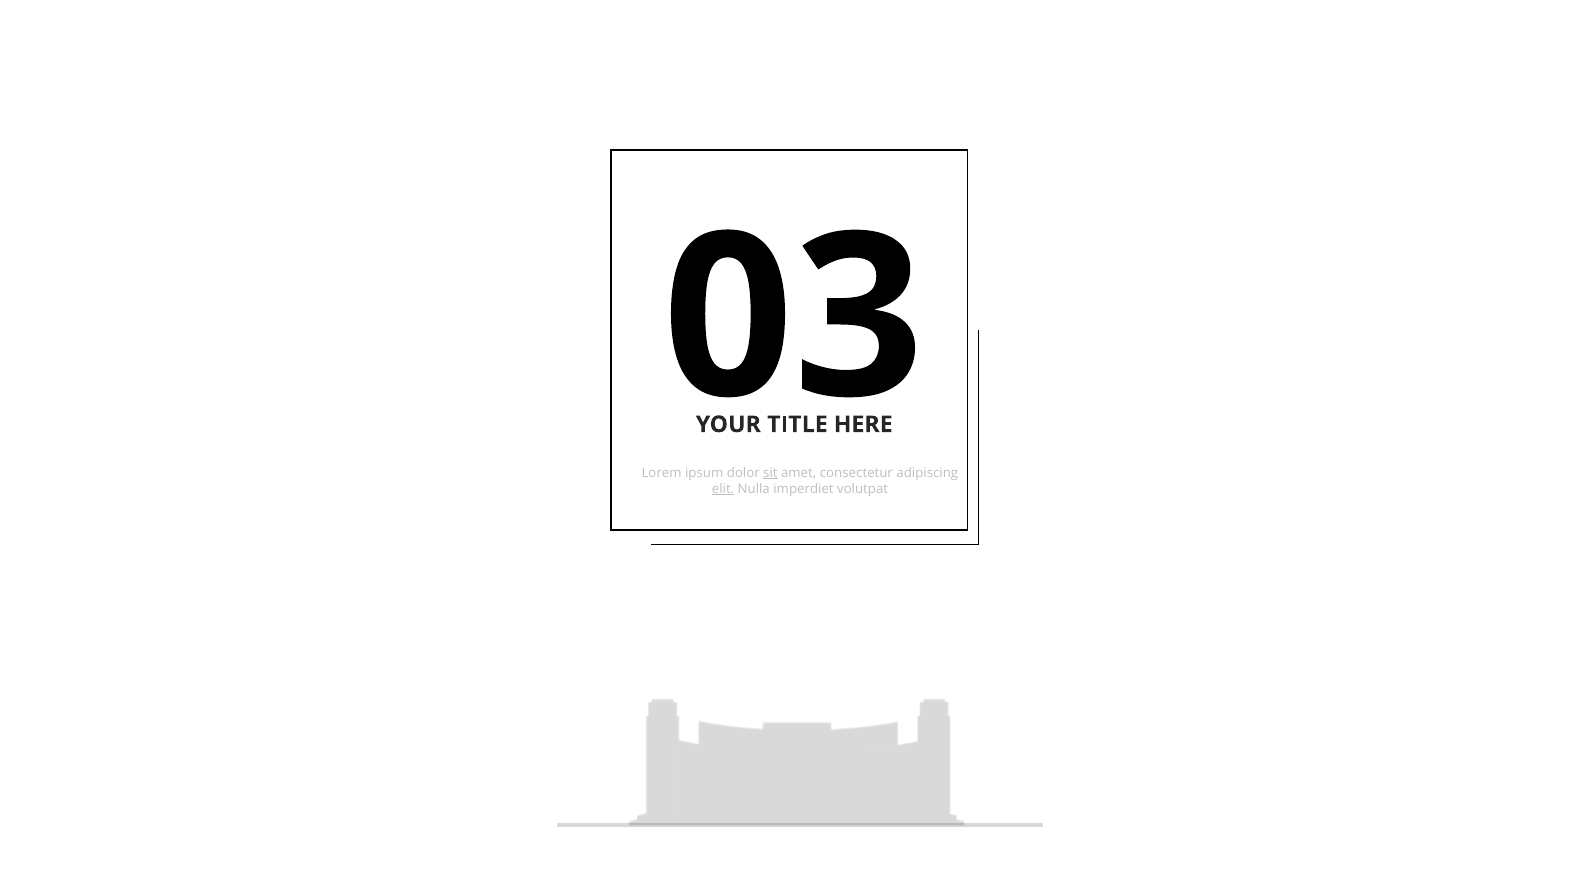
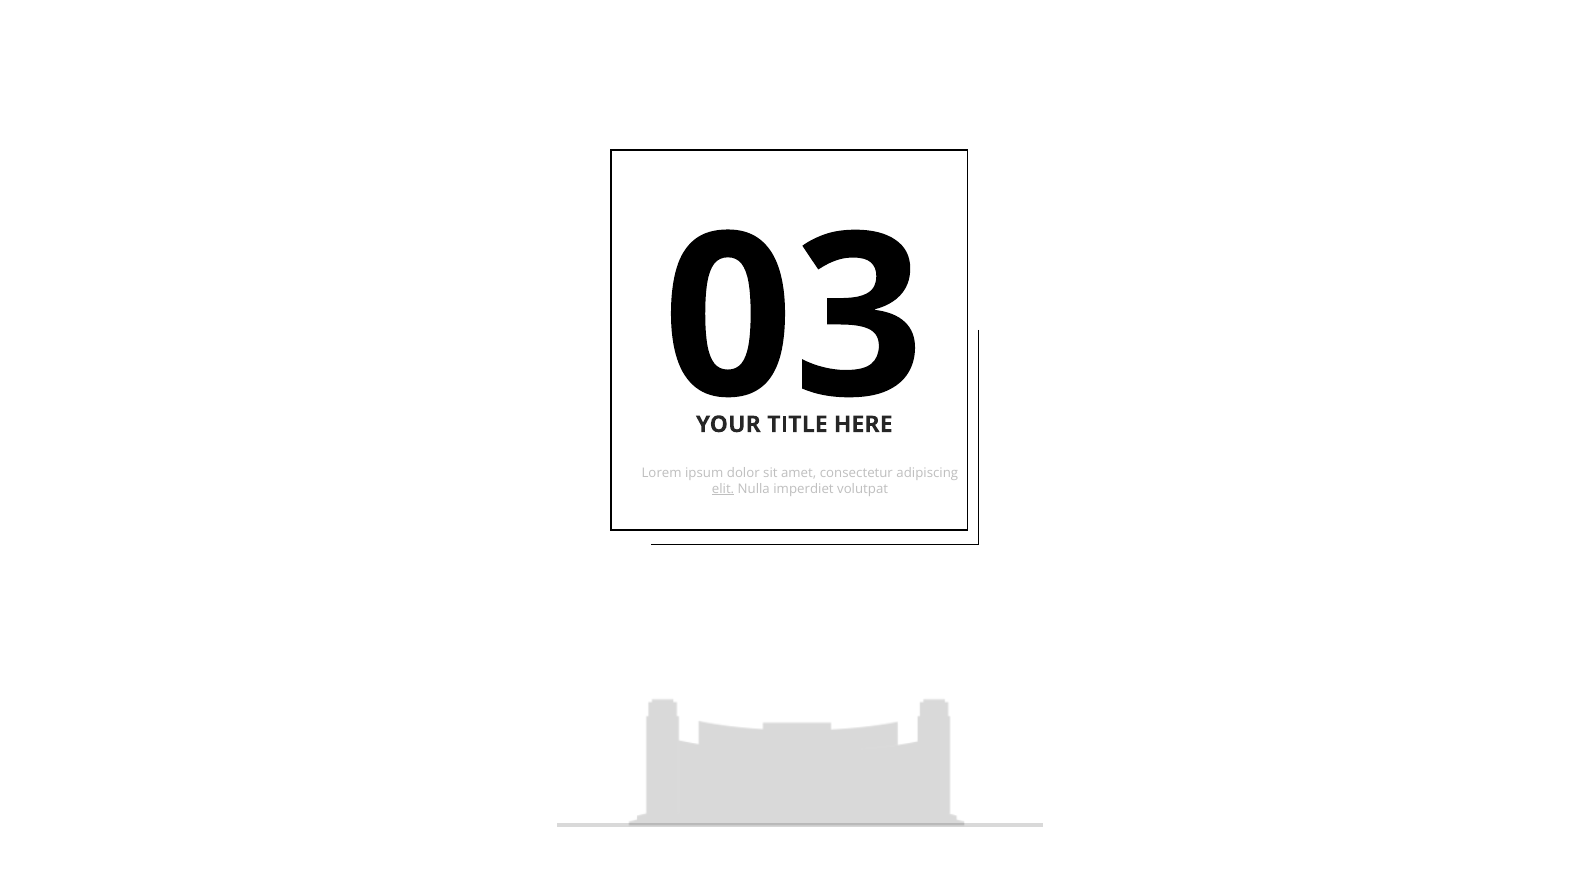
sit underline: present -> none (770, 473)
